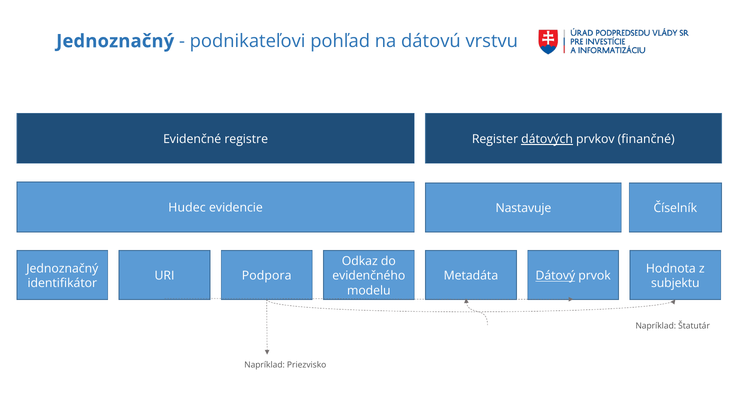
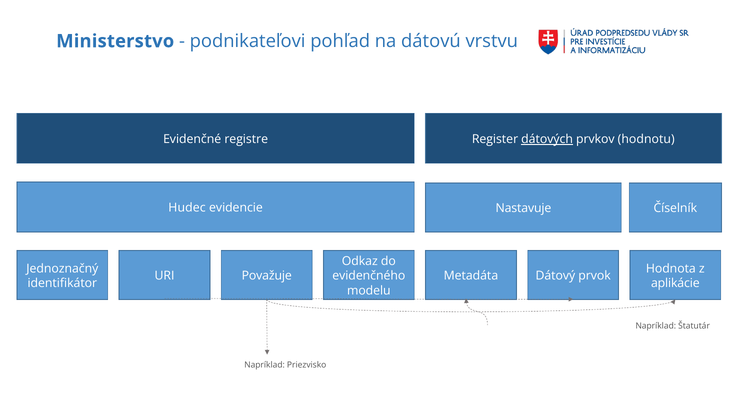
Jednoznačný: Jednoznačný -> Ministerstvo (115, 41)
finančné: finančné -> hodnotu (646, 139)
Podpora: Podpora -> Považuje (267, 276)
Dátový underline: present -> none (555, 276)
subjektu: subjektu -> aplikácie (675, 283)
